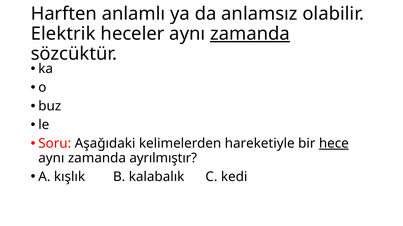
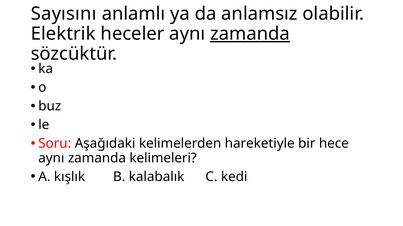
Harften: Harften -> Sayısını (64, 14)
hece underline: present -> none (334, 144)
ayrılmıştır: ayrılmıştır -> kelimeleri (163, 158)
